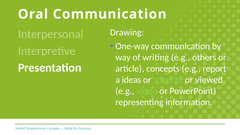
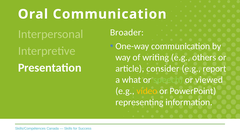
Drawing: Drawing -> Broader (127, 32)
concepts: concepts -> consider (163, 69)
ideas: ideas -> what (131, 80)
video colour: light green -> yellow (147, 91)
